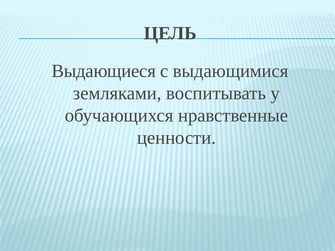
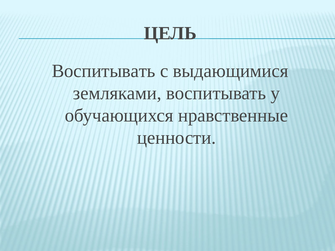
Выдающиеся: Выдающиеся -> Воспитывать (104, 71)
